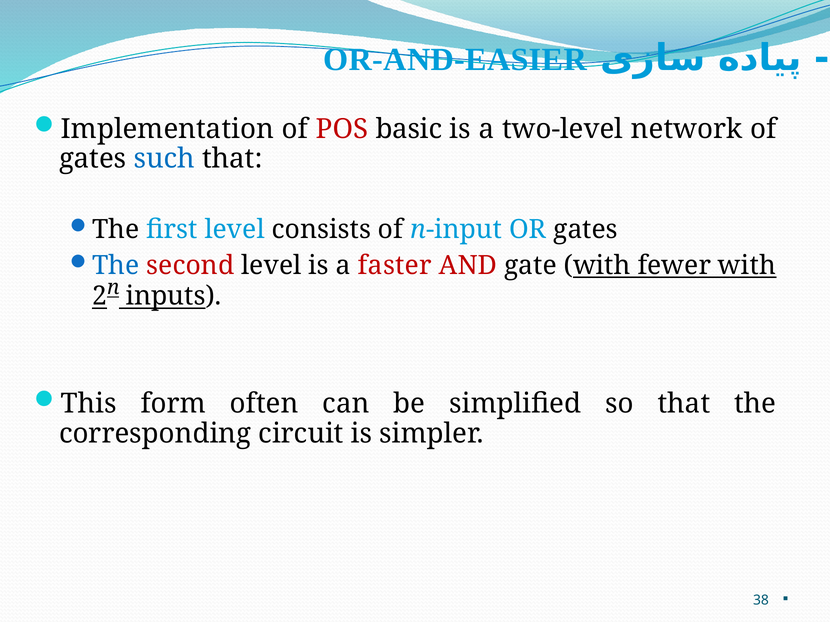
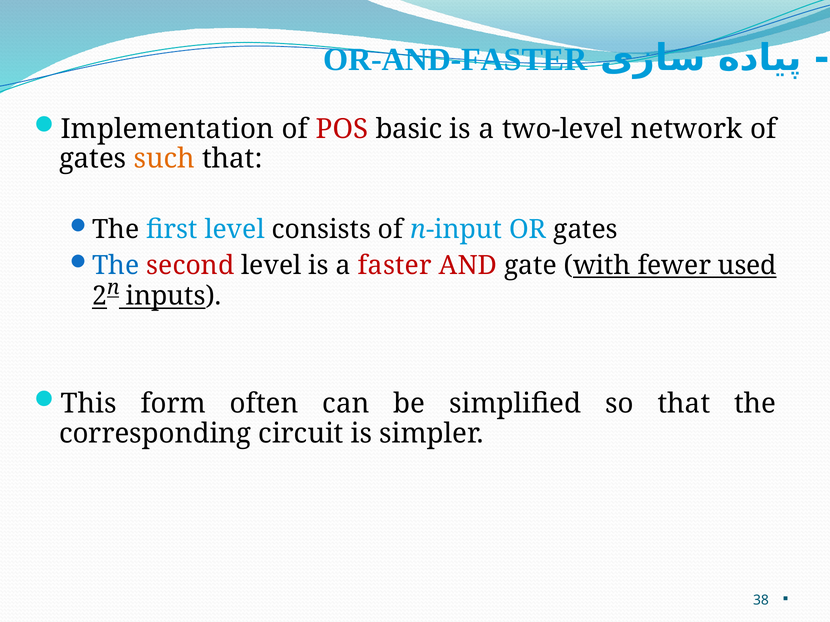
OR-AND-EASIER: OR-AND-EASIER -> OR-AND-FASTER (455, 60)
such colour: blue -> orange (164, 159)
fewer with: with -> used (747, 266)
